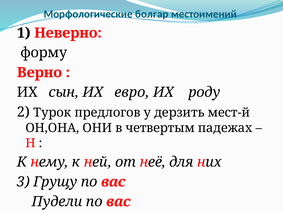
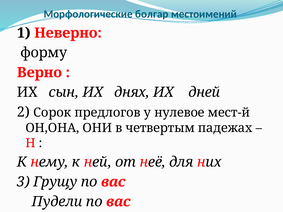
евро: евро -> днях (132, 92)
роду: роду -> дней (204, 92)
Турок: Турок -> Сорок (52, 113)
дерзить: дерзить -> нулевое (179, 113)
